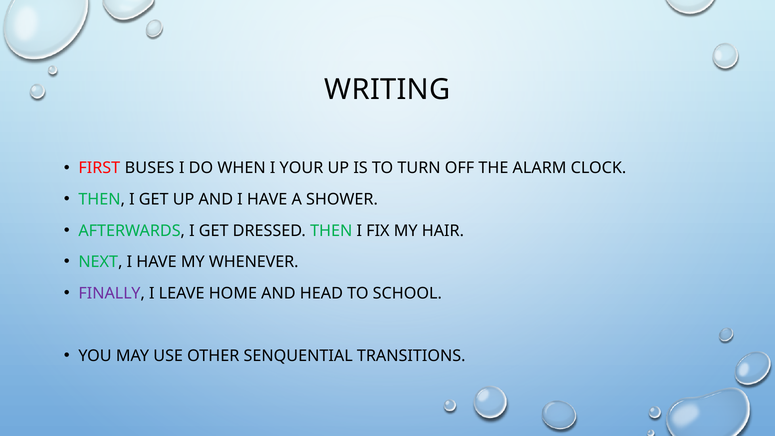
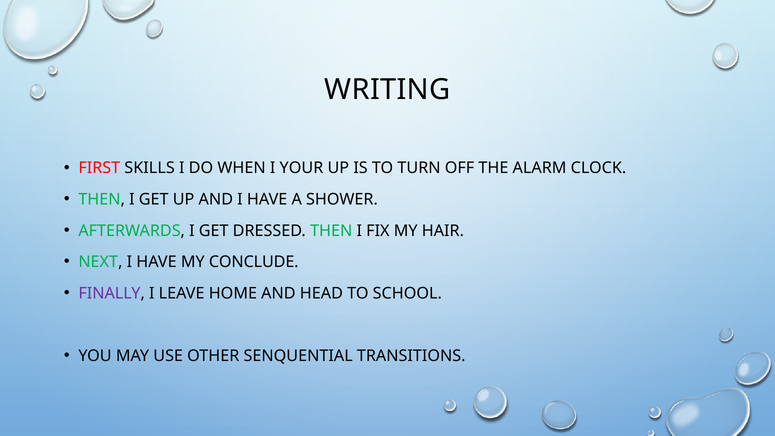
BUSES: BUSES -> SKILLS (150, 168)
WHENEVER: WHENEVER -> CONCLUDE (254, 262)
